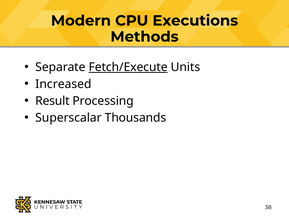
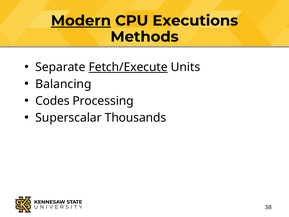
Modern underline: none -> present (81, 21)
Increased: Increased -> Balancing (63, 84)
Result: Result -> Codes (52, 101)
